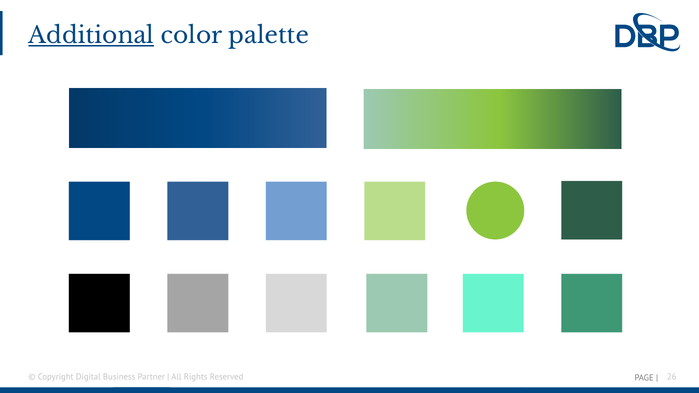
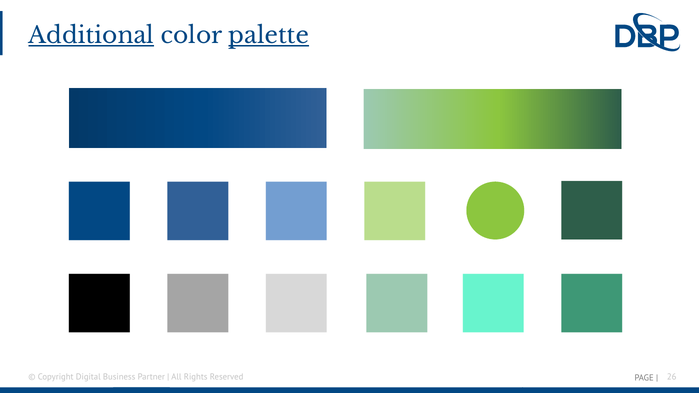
palette underline: none -> present (269, 36)
